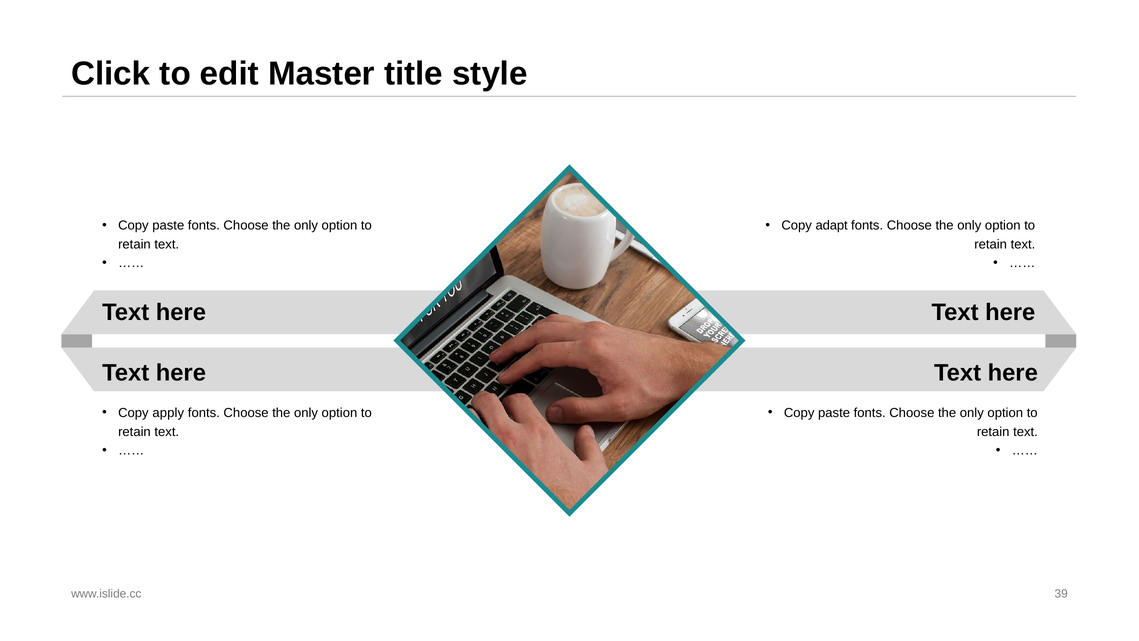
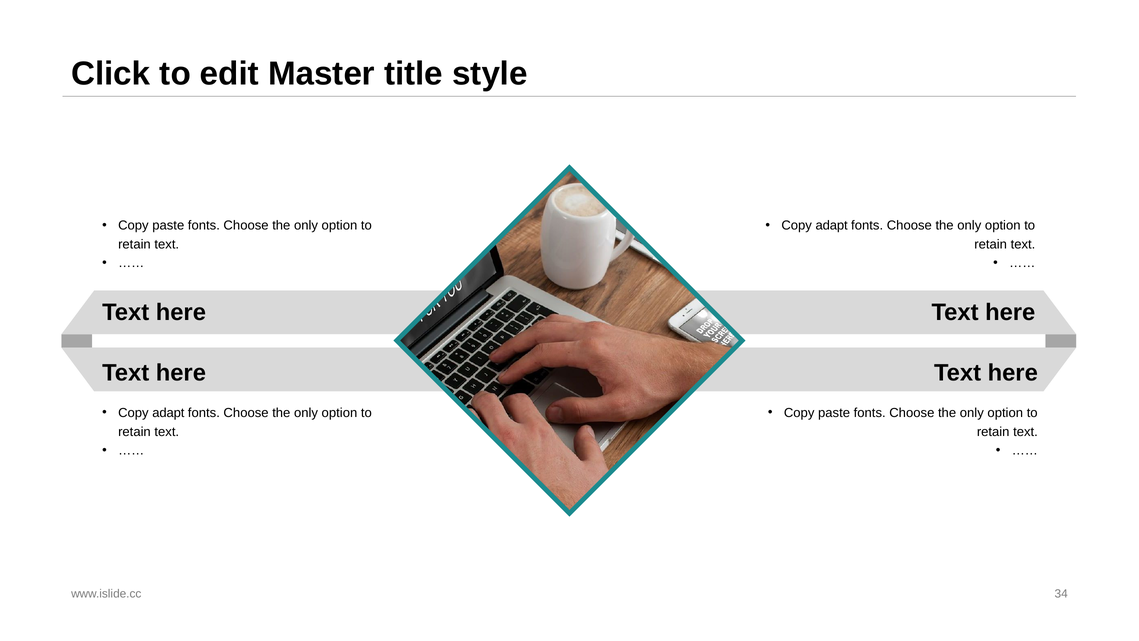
apply: apply -> adapt (168, 413)
39: 39 -> 34 (1061, 593)
